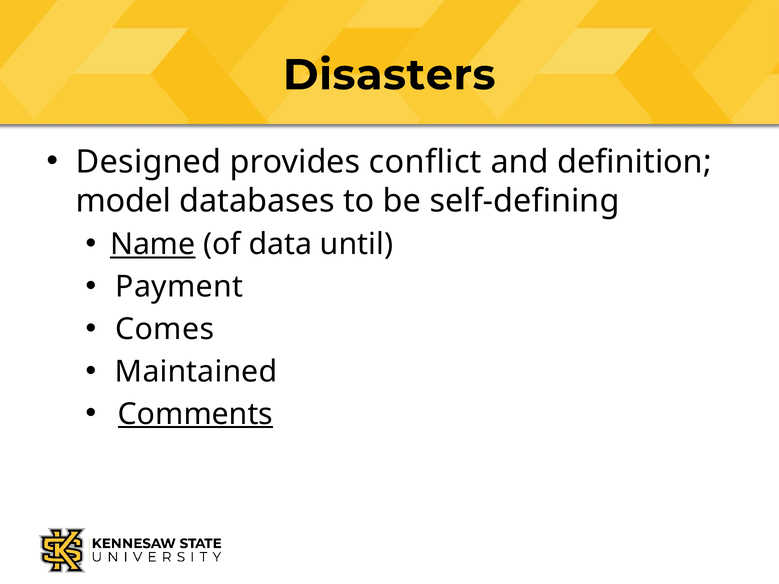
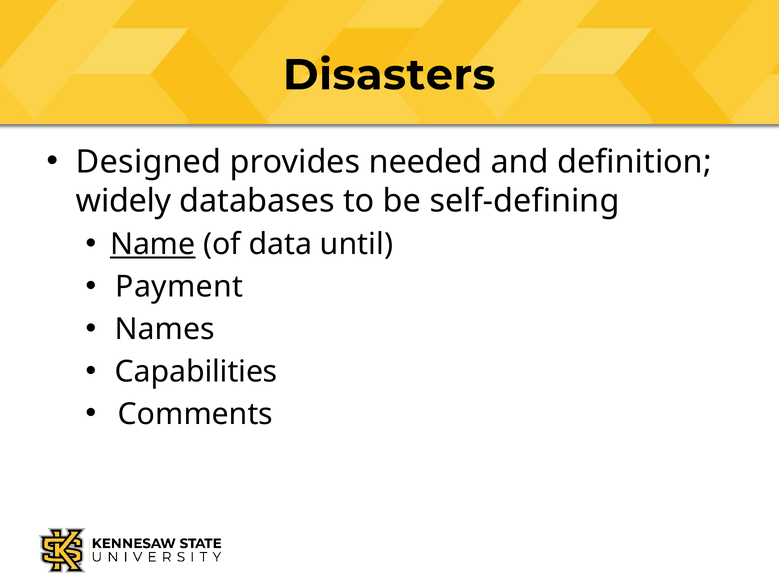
conflict: conflict -> needed (426, 162)
model: model -> widely (124, 201)
Comes: Comes -> Names (165, 329)
Maintained: Maintained -> Capabilities (196, 372)
Comments underline: present -> none (195, 414)
